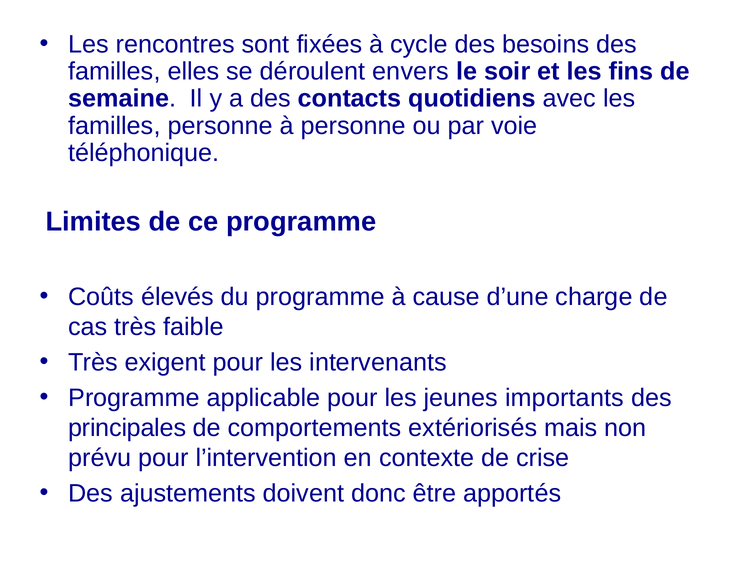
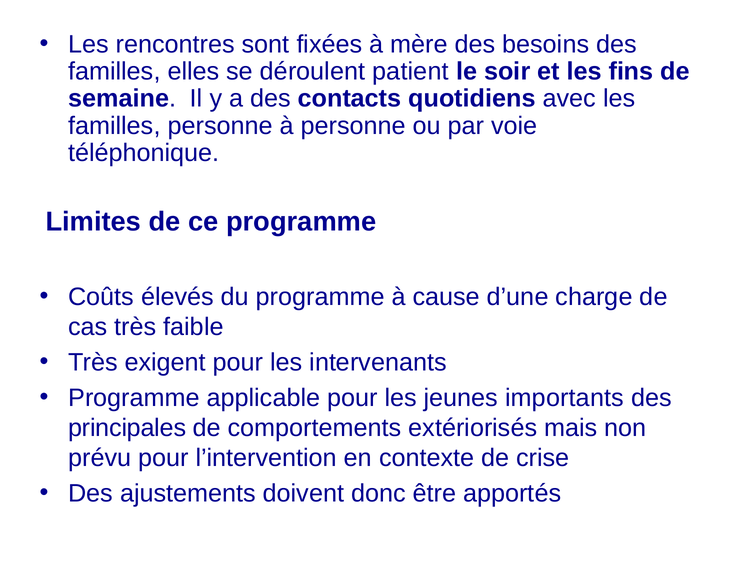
cycle: cycle -> mère (419, 44)
envers: envers -> patient (410, 71)
